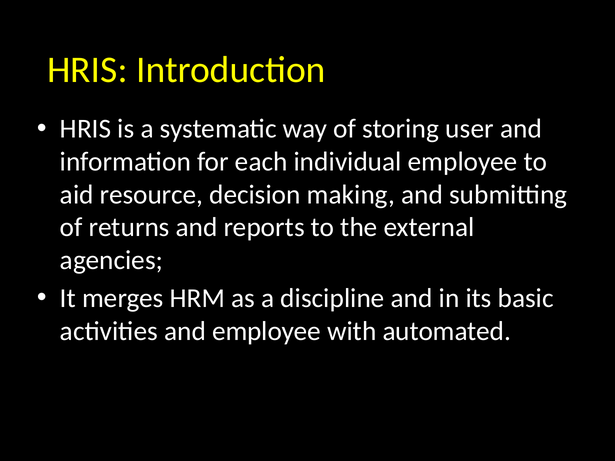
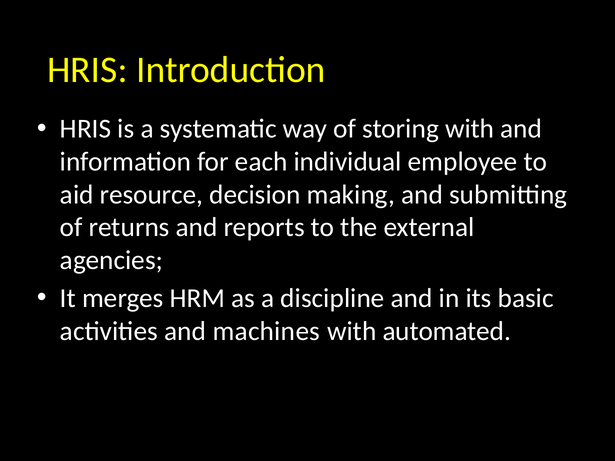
storing user: user -> with (470, 129)
and employee: employee -> machines (266, 331)
